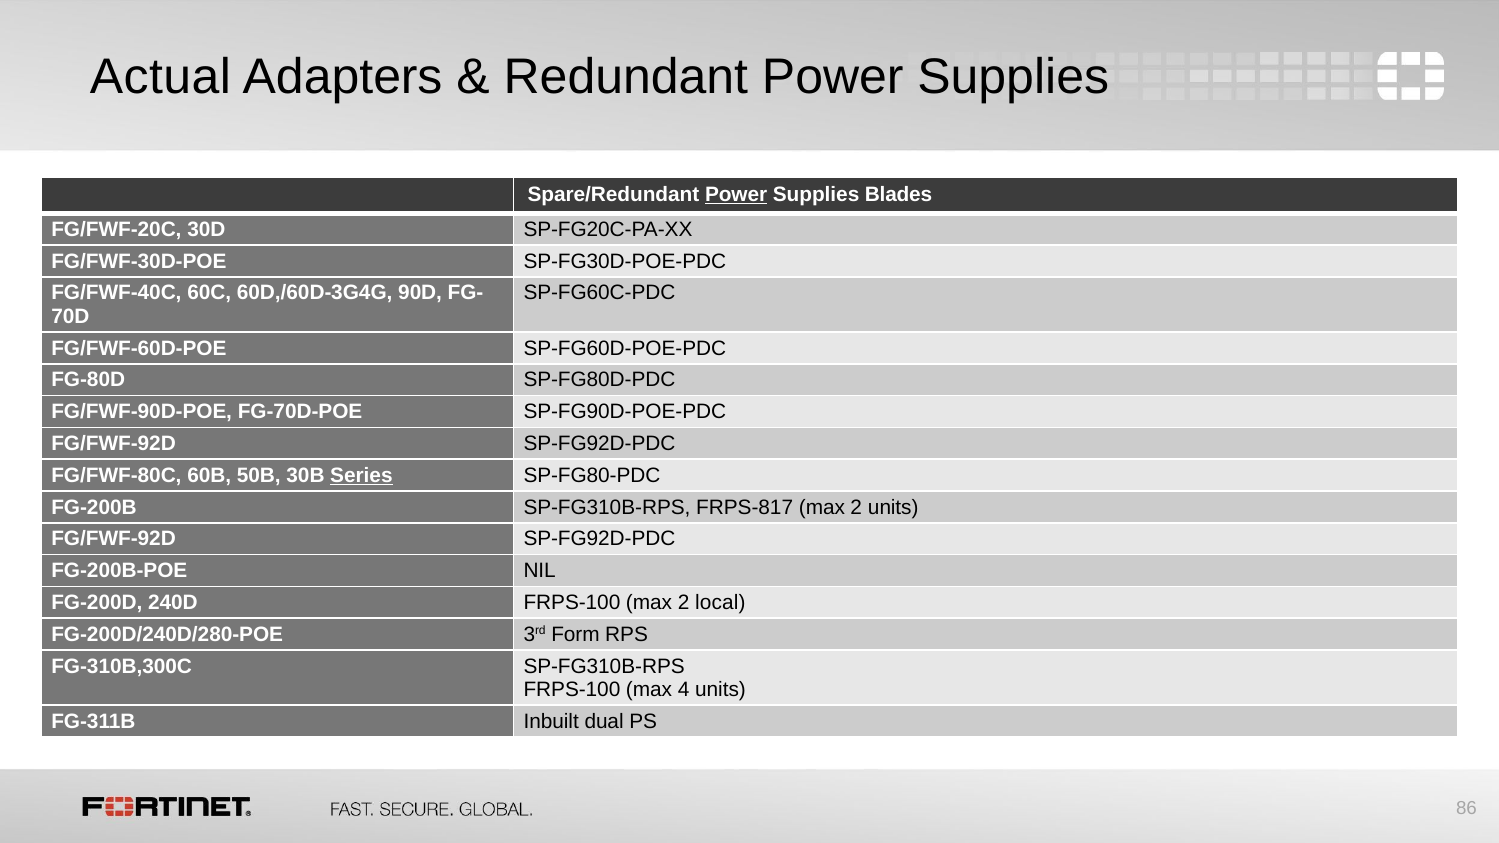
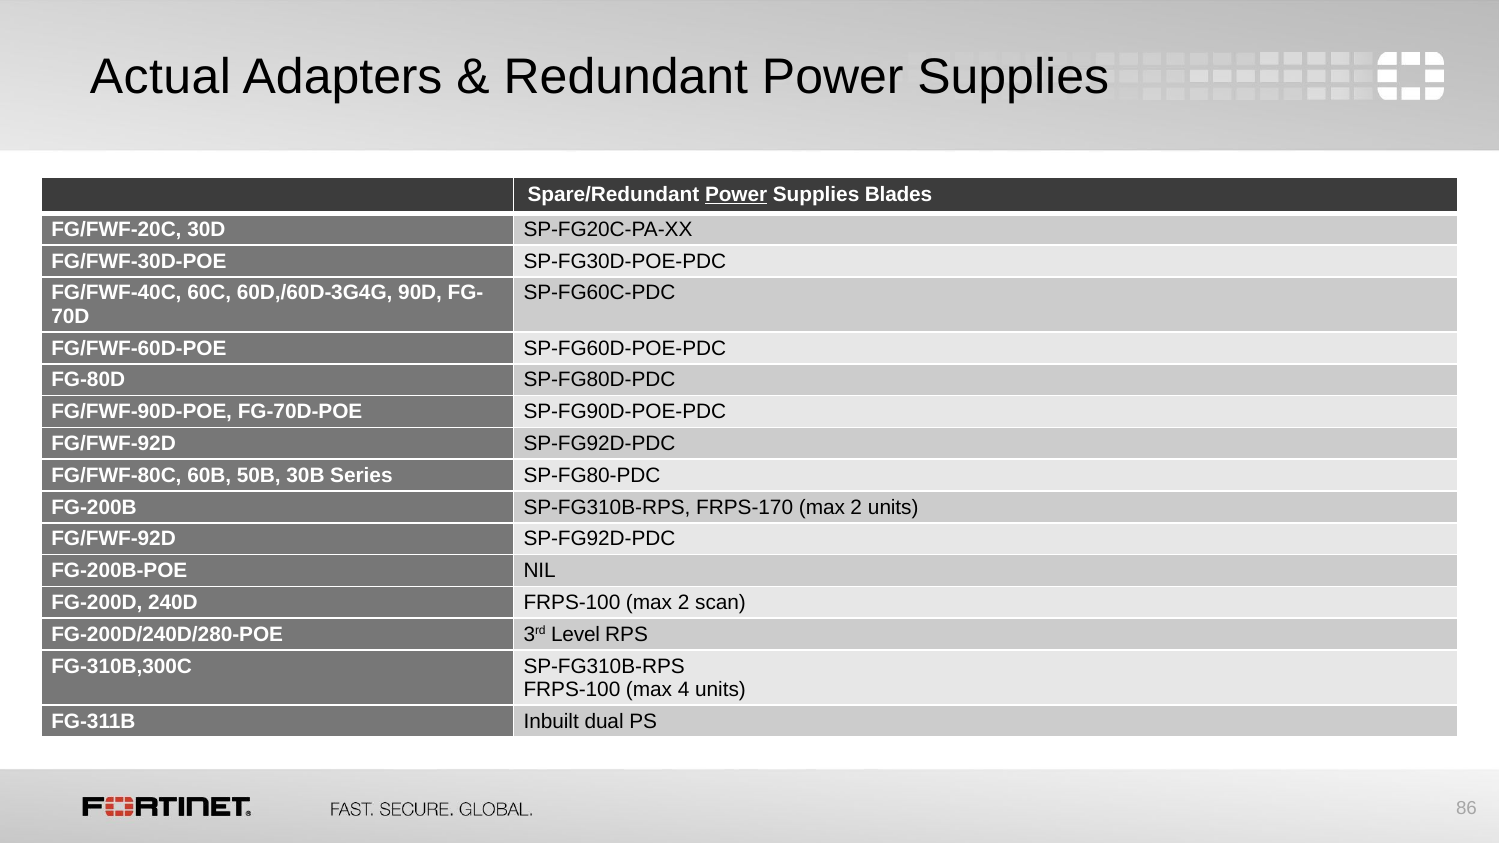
Series underline: present -> none (361, 475)
FRPS-817: FRPS-817 -> FRPS-170 (745, 507)
local: local -> scan (721, 603)
Form: Form -> Level (576, 635)
